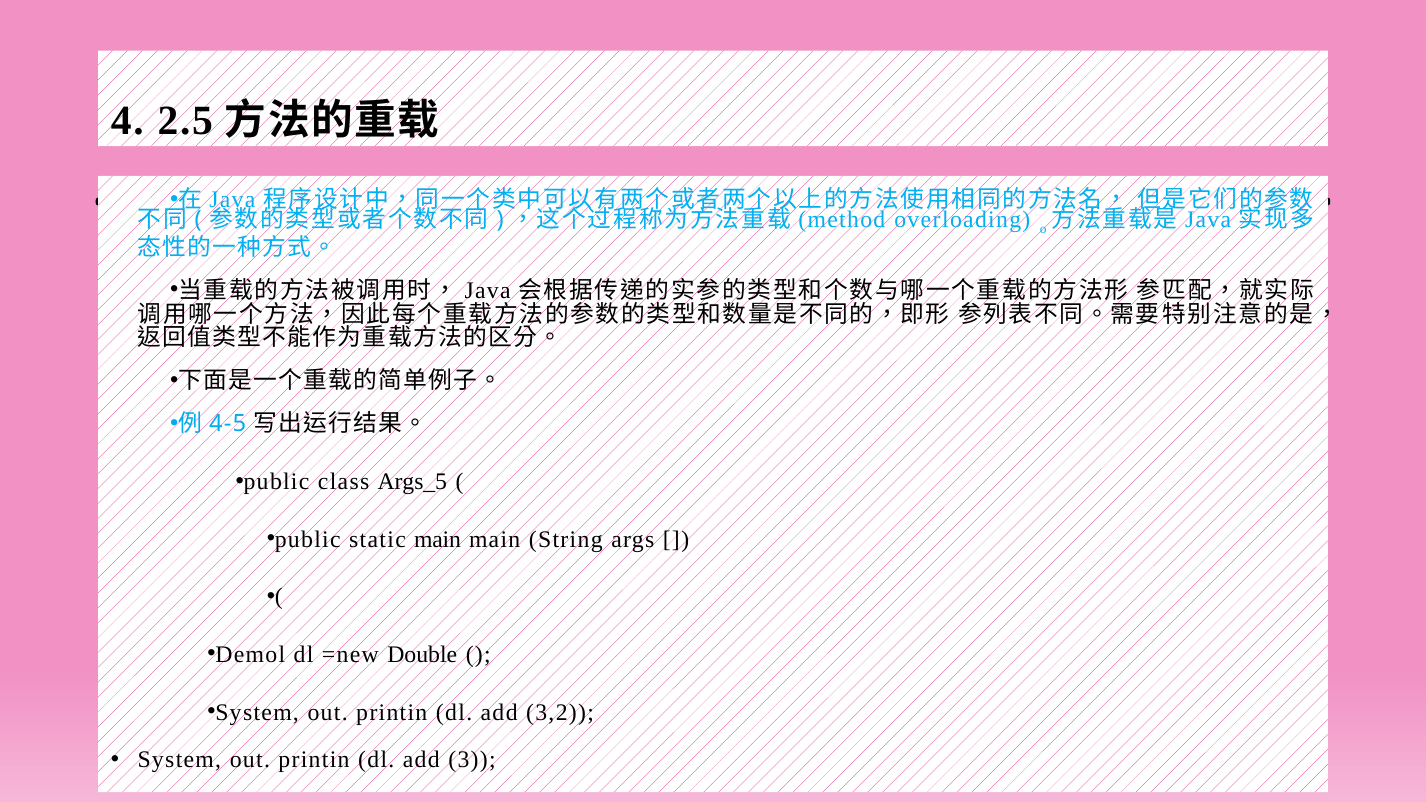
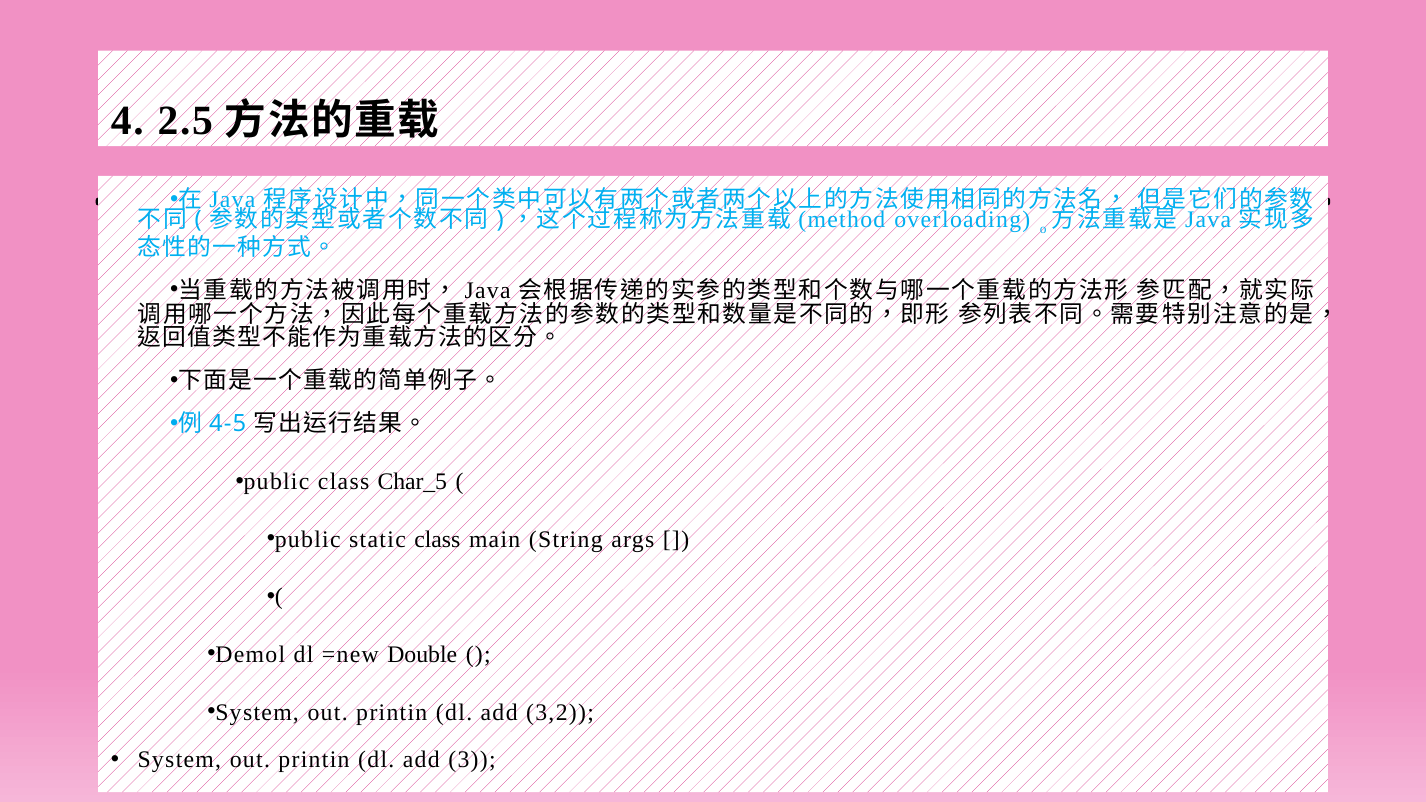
Args_5: Args_5 -> Char_5 (412, 482)
static main: main -> class (437, 539)
